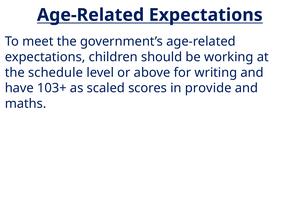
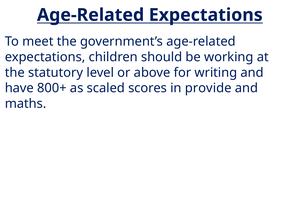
schedule: schedule -> statutory (56, 72)
103+: 103+ -> 800+ (52, 88)
